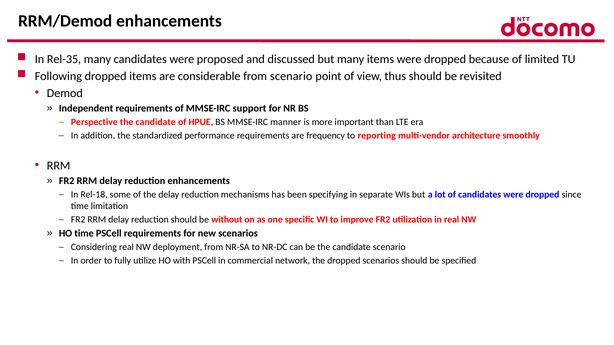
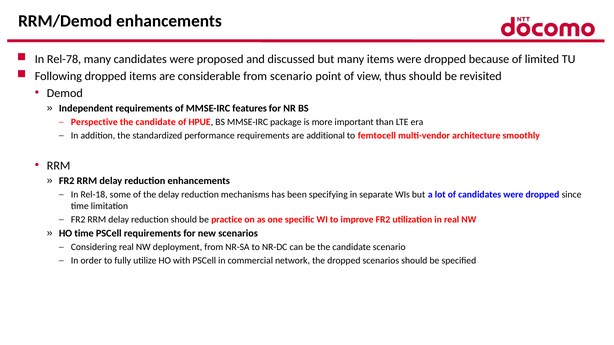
Rel-35: Rel-35 -> Rel-78 (64, 59)
support: support -> features (250, 109)
manner: manner -> package (286, 122)
frequency: frequency -> additional (326, 136)
reporting: reporting -> femtocell (377, 136)
without: without -> practice (227, 220)
